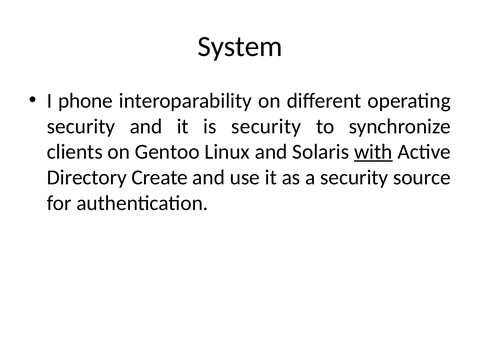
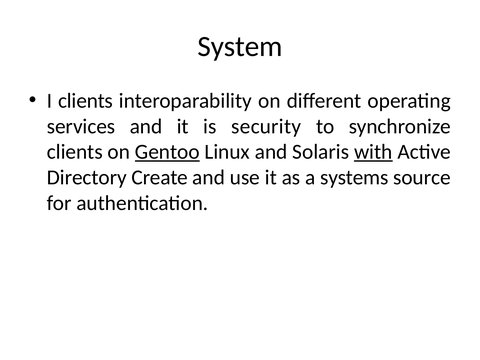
I phone: phone -> clients (86, 101)
security: security -> services (81, 126)
Gentoo underline: none -> present (167, 152)
a security: security -> systems (354, 178)
